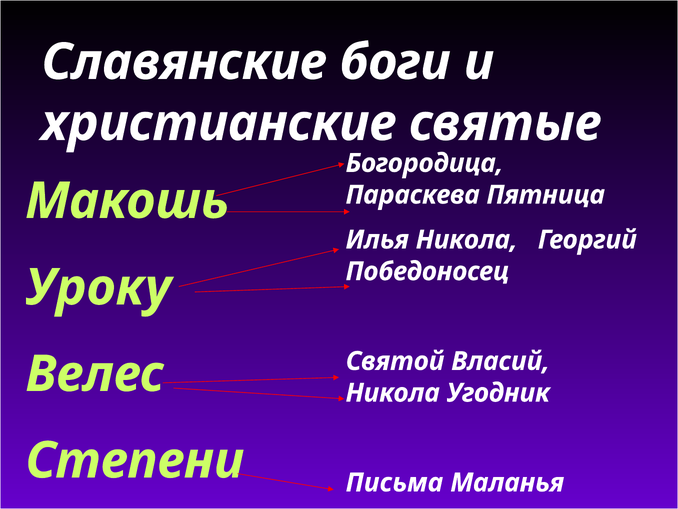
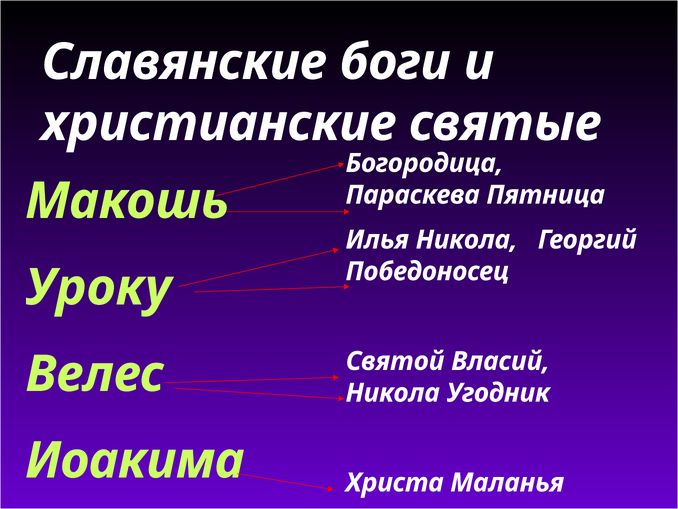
Степени: Степени -> Иоакима (135, 460)
Письма: Письма -> Христа (395, 482)
